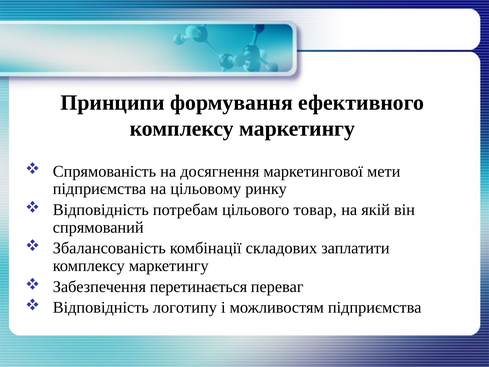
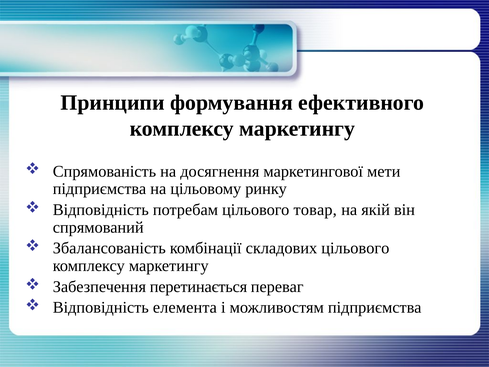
складових заплатити: заплатити -> цільового (355, 248)
логотипу: логотипу -> елемента (185, 307)
